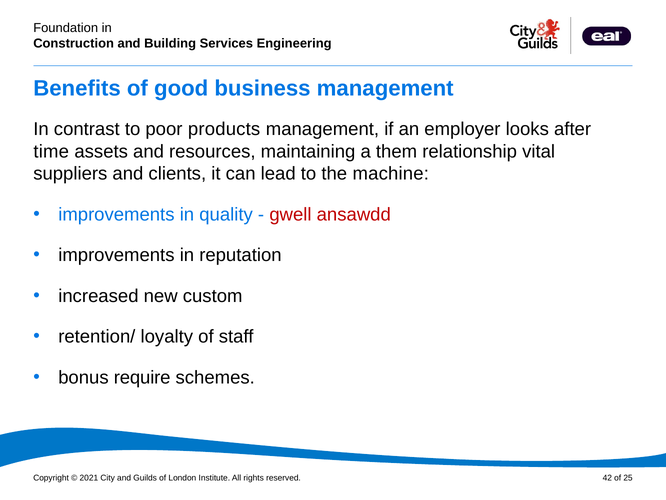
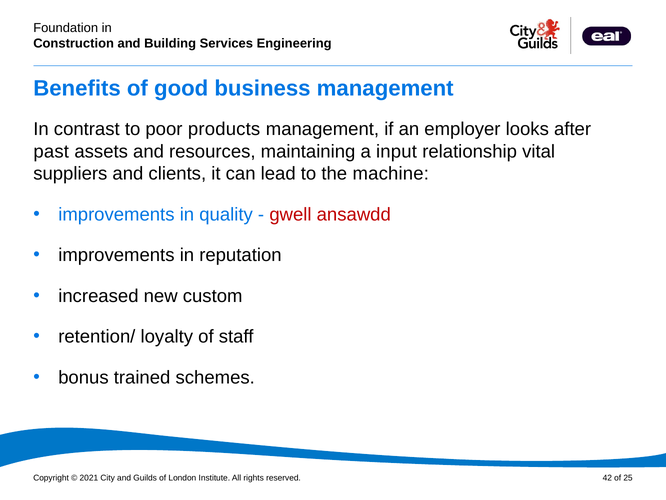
time: time -> past (51, 151)
them: them -> input (396, 151)
require: require -> trained (142, 377)
